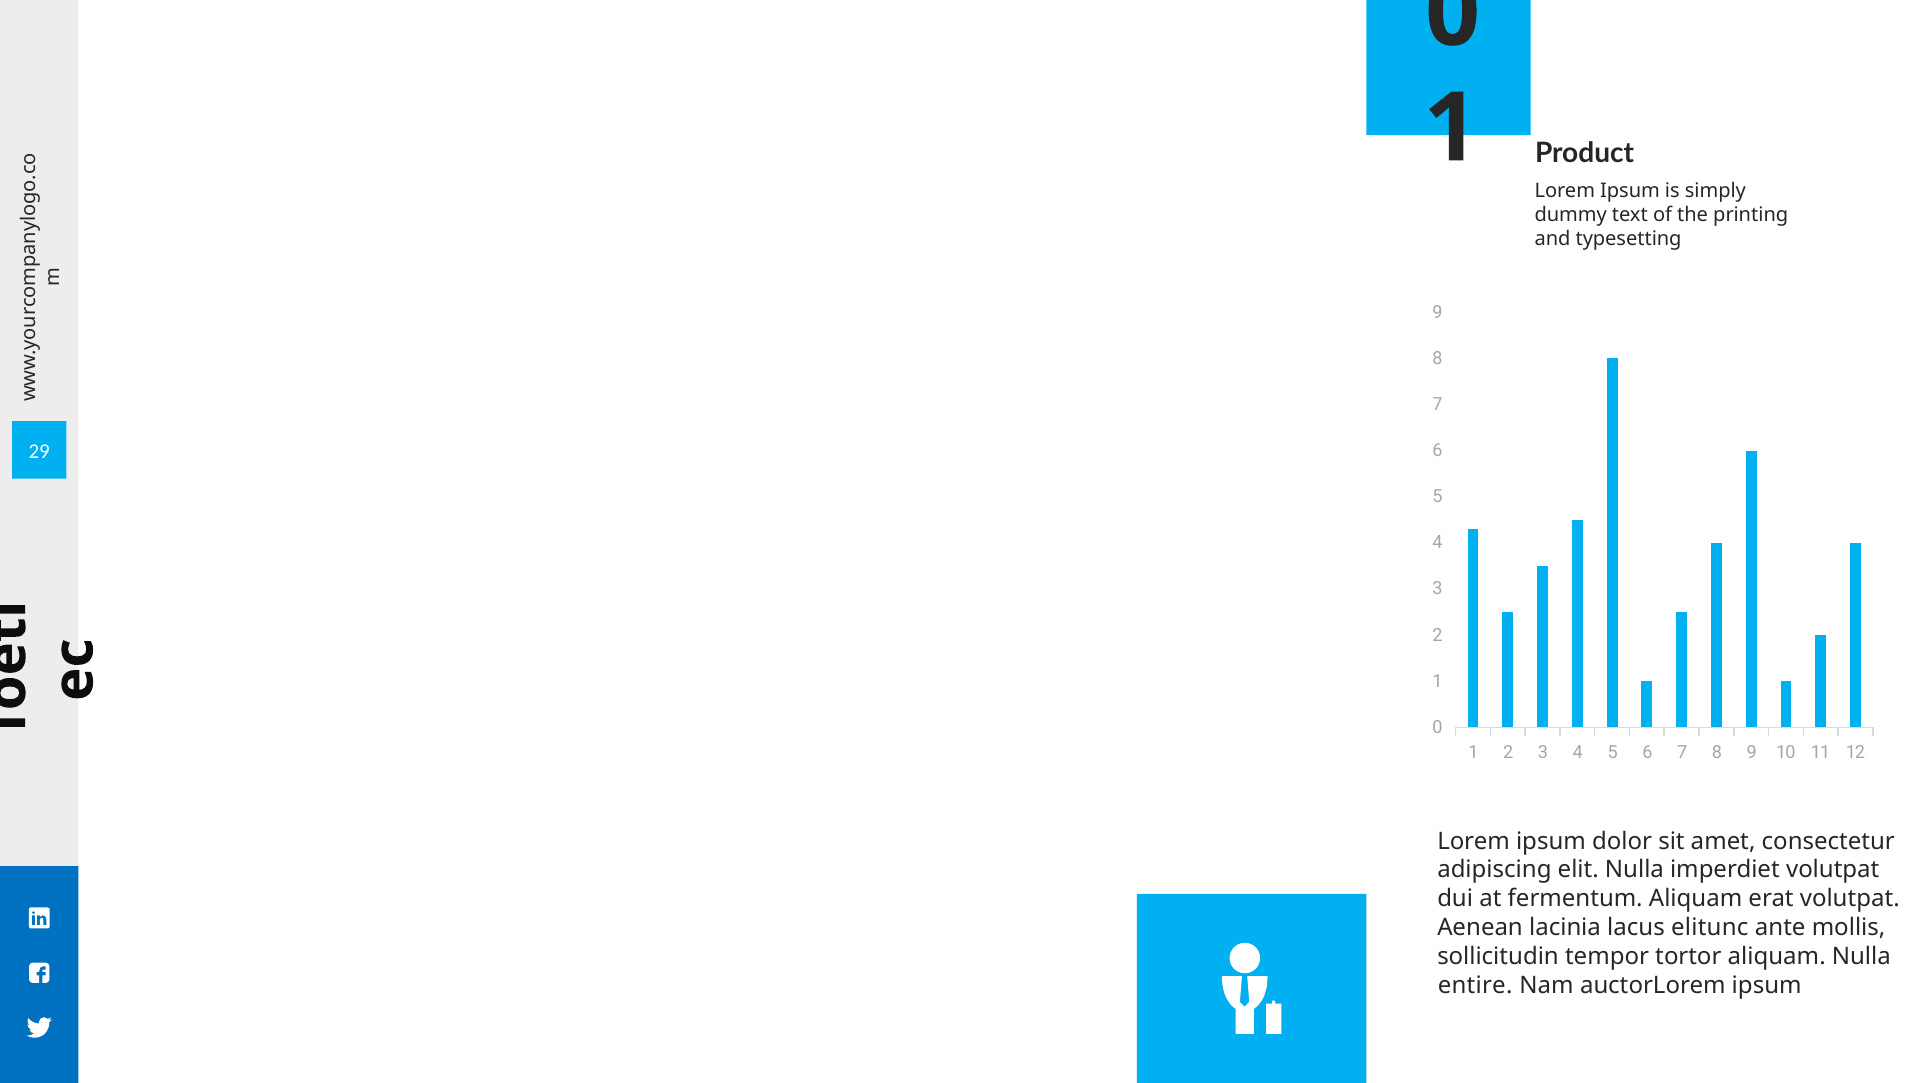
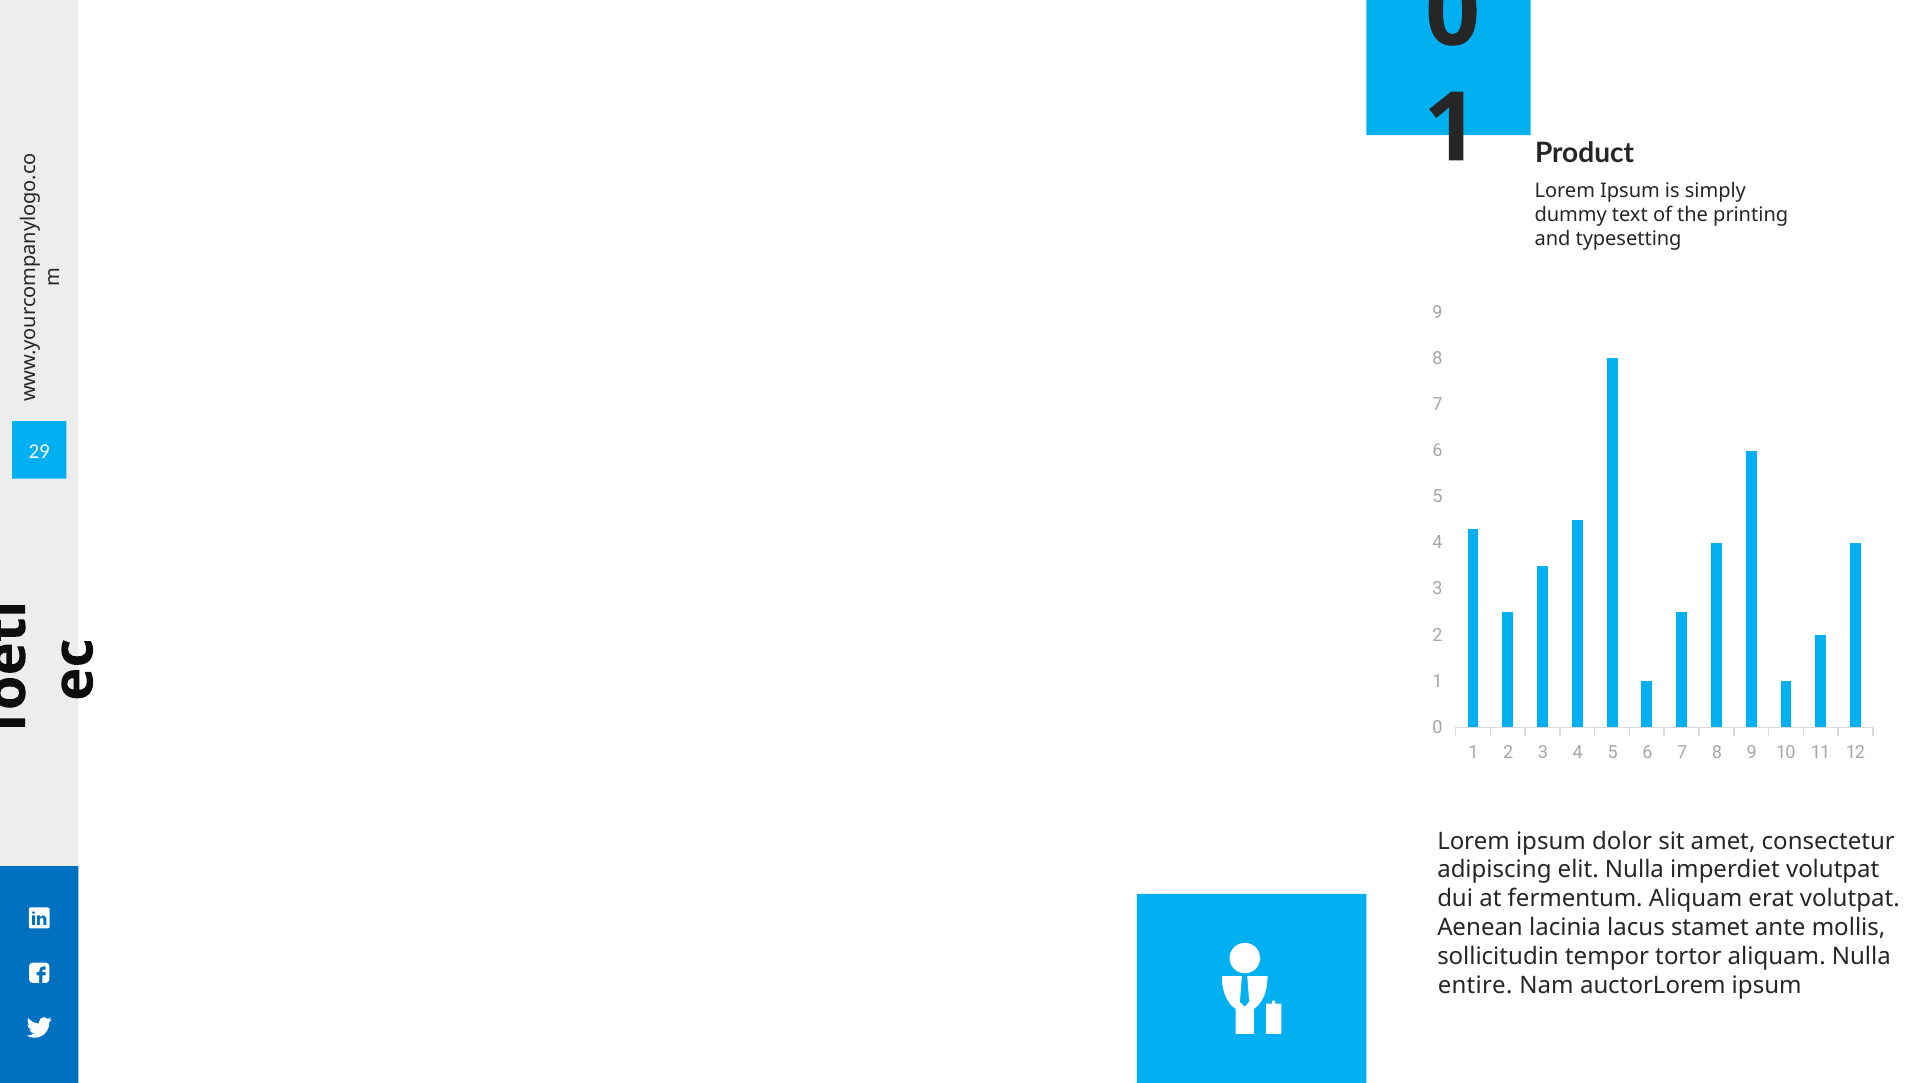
elitunc: elitunc -> stamet (1710, 928)
